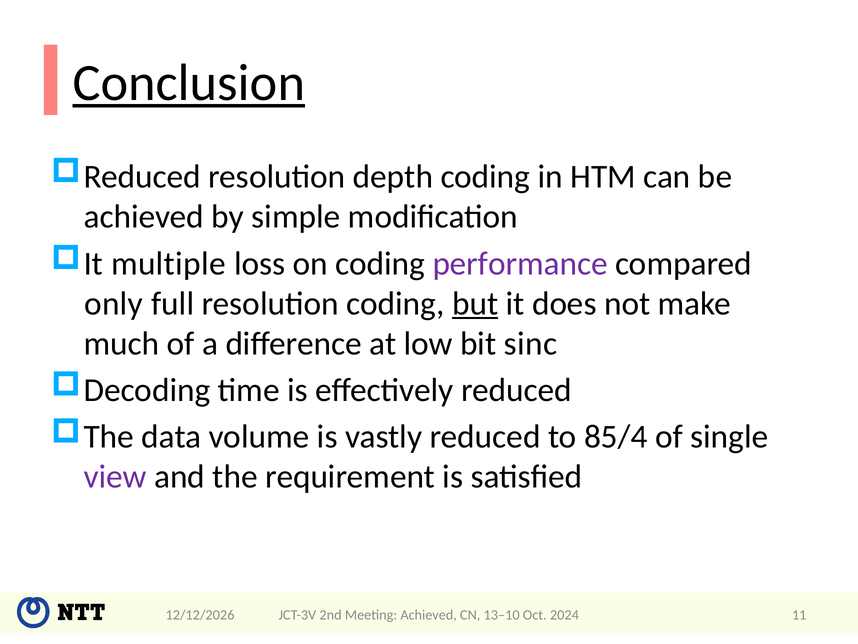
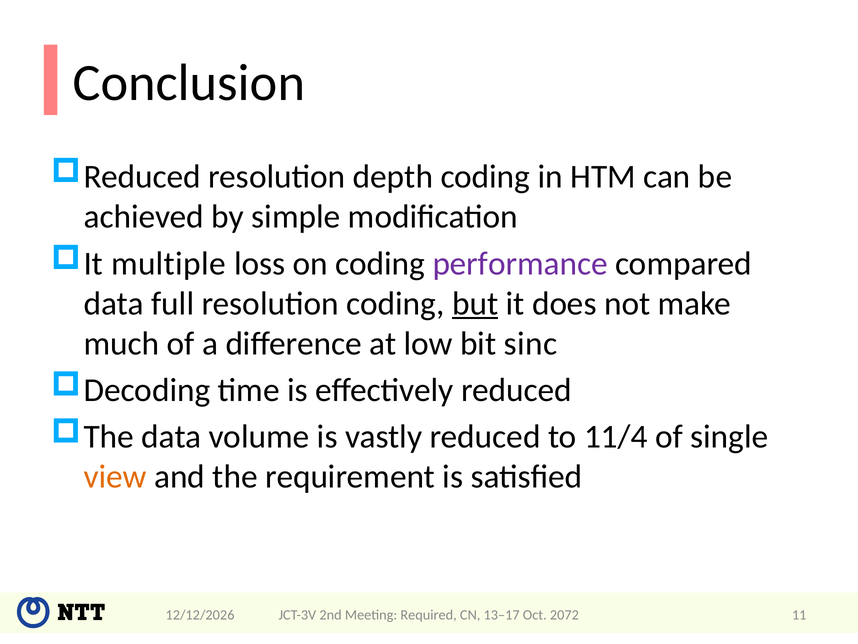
Conclusion underline: present -> none (189, 83)
only: only -> data (114, 303)
85/4: 85/4 -> 11/4 (616, 437)
view colour: purple -> orange (115, 477)
Meeting Achieved: Achieved -> Required (429, 615)
13–10: 13–10 -> 13–17 (502, 615)
2024: 2024 -> 2072 (564, 615)
